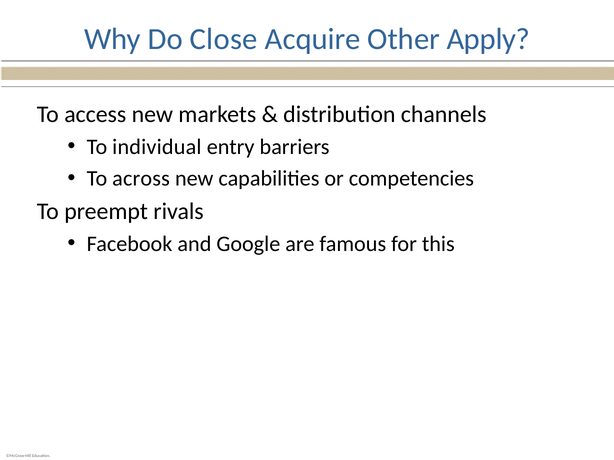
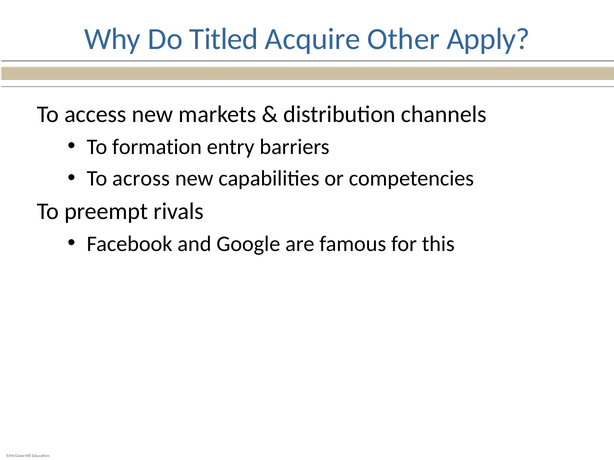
Close: Close -> Titled (224, 39)
individual: individual -> formation (157, 147)
